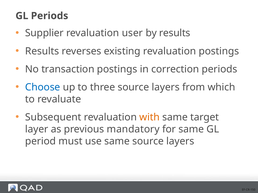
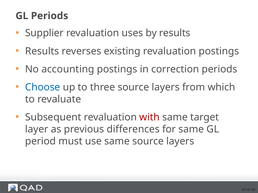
user: user -> uses (132, 33)
transaction: transaction -> accounting (68, 69)
with colour: orange -> red (150, 118)
mandatory: mandatory -> differences (133, 130)
